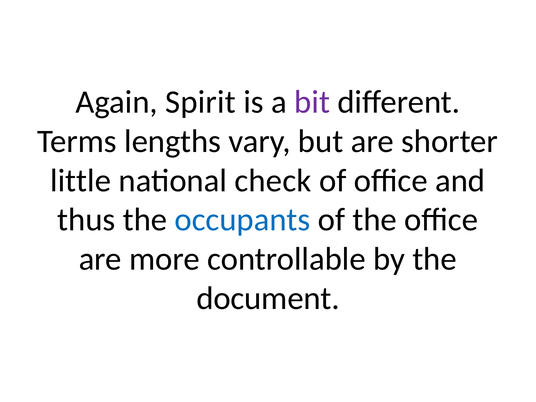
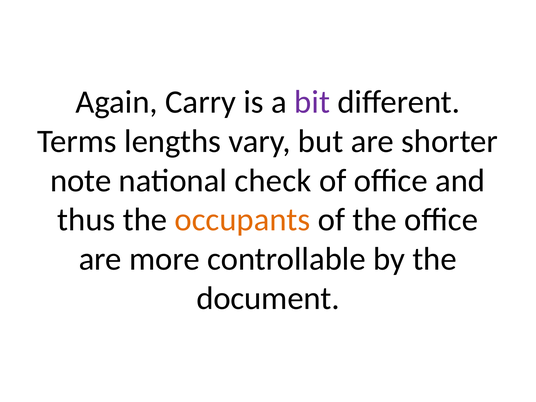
Spirit: Spirit -> Carry (201, 102)
little: little -> note (81, 181)
occupants colour: blue -> orange (242, 220)
